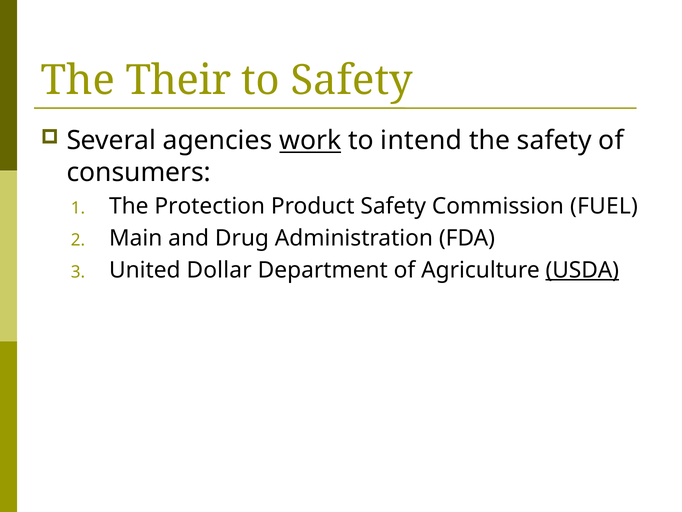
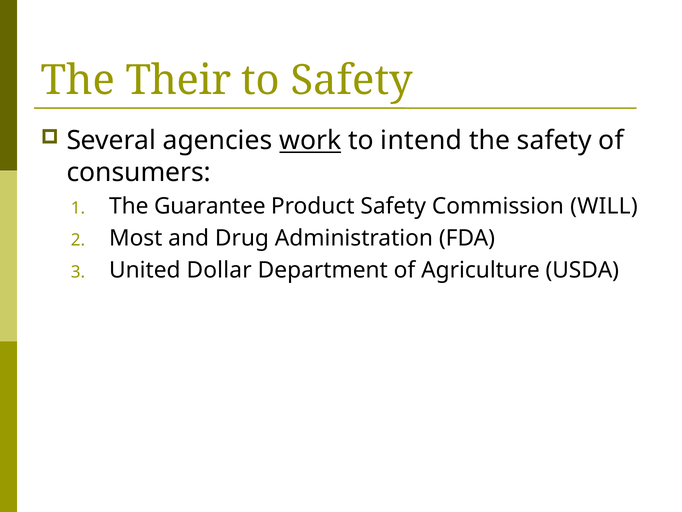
Protection: Protection -> Guarantee (210, 206)
FUEL: FUEL -> WILL (604, 206)
Main: Main -> Most (136, 238)
USDA underline: present -> none (582, 270)
